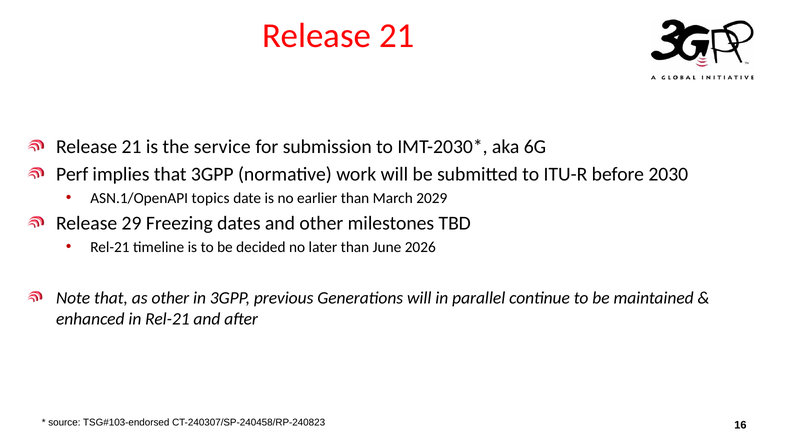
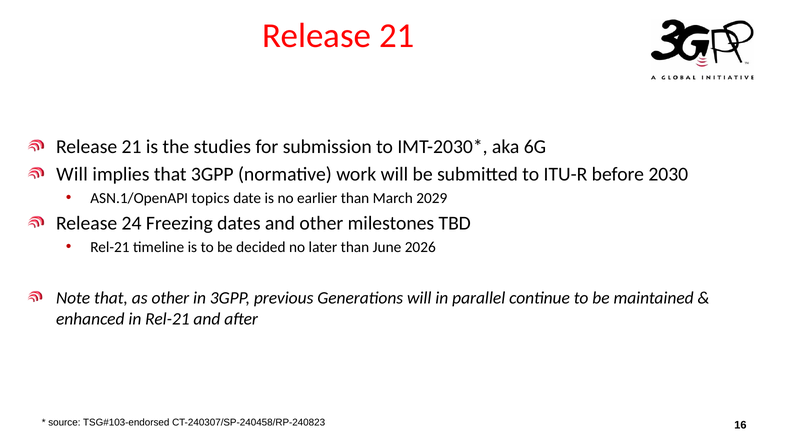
service: service -> studies (222, 147)
Perf: Perf -> Will (72, 174)
29: 29 -> 24 (132, 223)
